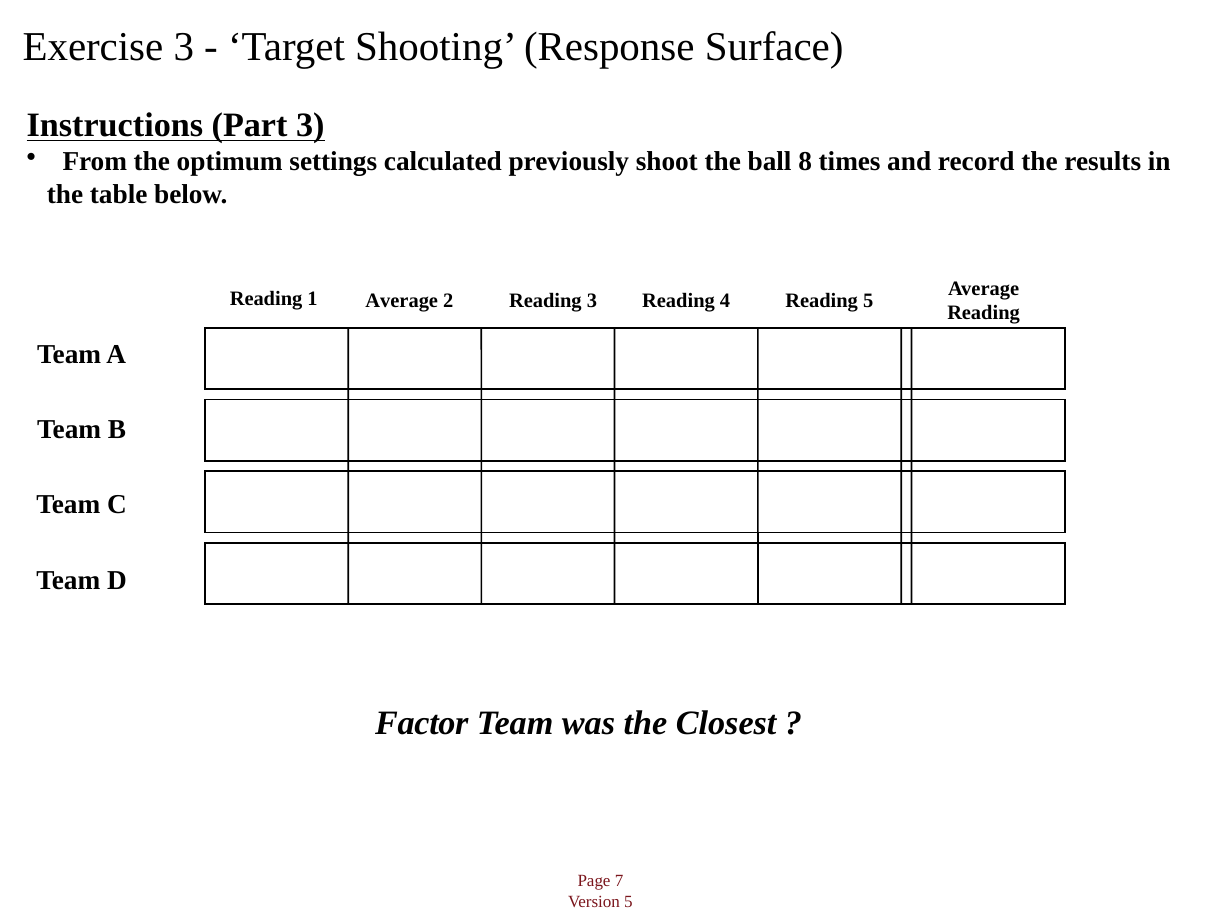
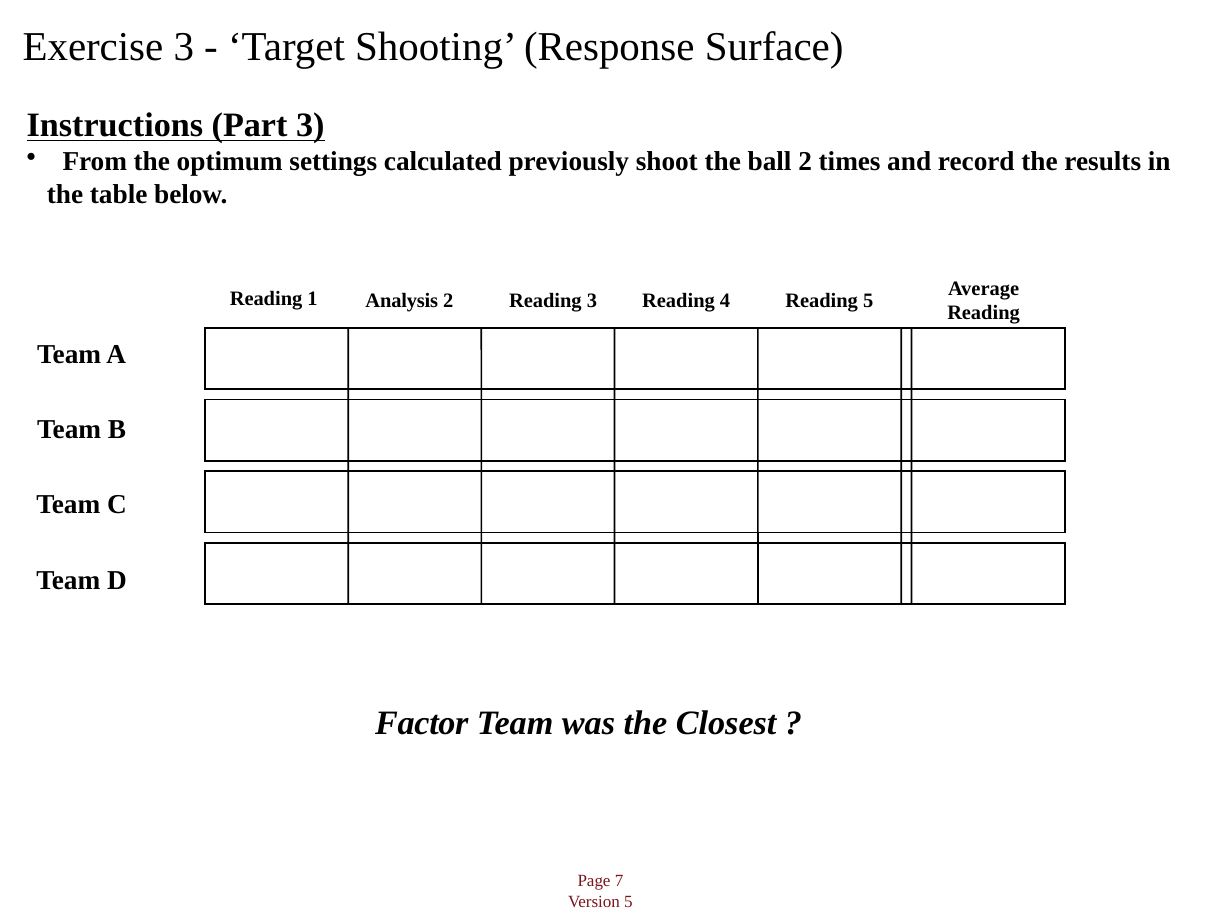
ball 8: 8 -> 2 (805, 162)
Average: Average -> Analysis (402, 300)
